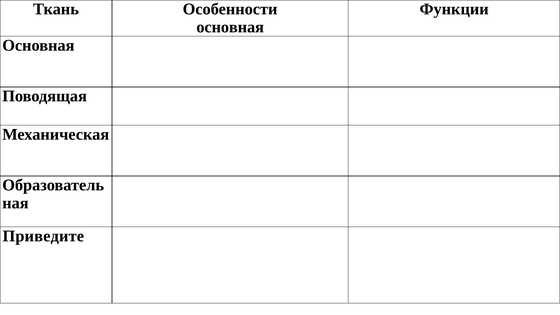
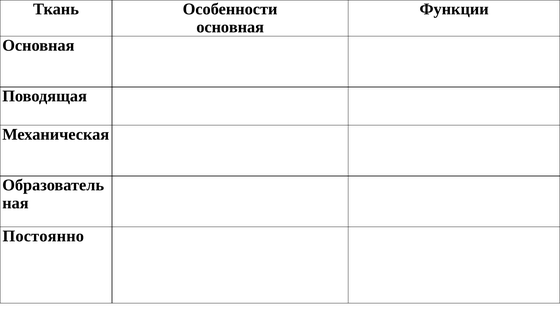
Приведите: Приведите -> Постоянно (43, 236)
